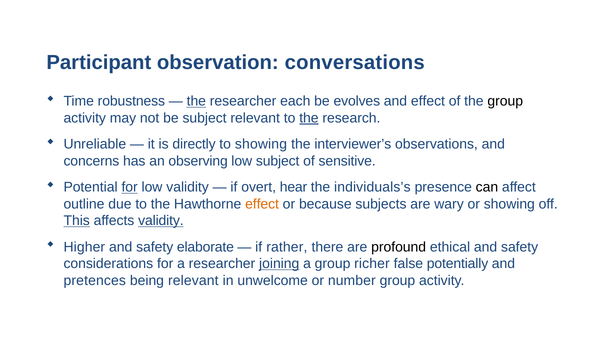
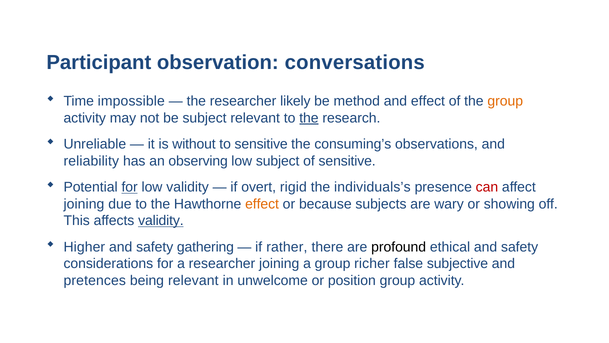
robustness: robustness -> impossible (131, 101)
the underline: present -> none (196, 101)
each: each -> likely (295, 101)
evolves: evolves -> method (357, 101)
group colour: black -> orange (505, 101)
directly: directly -> without (194, 144)
to showing: showing -> sensitive (261, 144)
interviewer’s: interviewer’s -> consuming’s (353, 144)
concerns: concerns -> reliability (91, 161)
hear: hear -> rigid (293, 187)
can colour: black -> red (487, 187)
outline: outline -> joining (84, 204)
This underline: present -> none (77, 220)
elaborate: elaborate -> gathering (205, 247)
joining underline: present -> none (279, 263)
potentially: potentially -> subjective (458, 263)
number: number -> position (352, 280)
